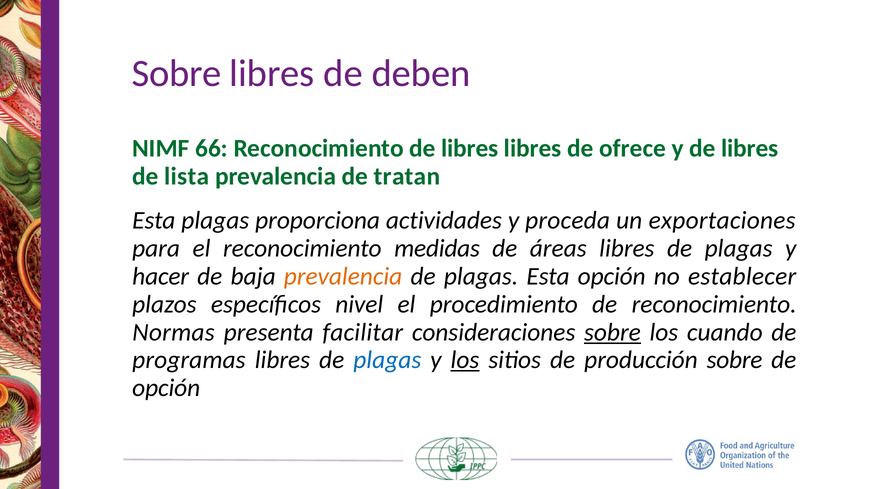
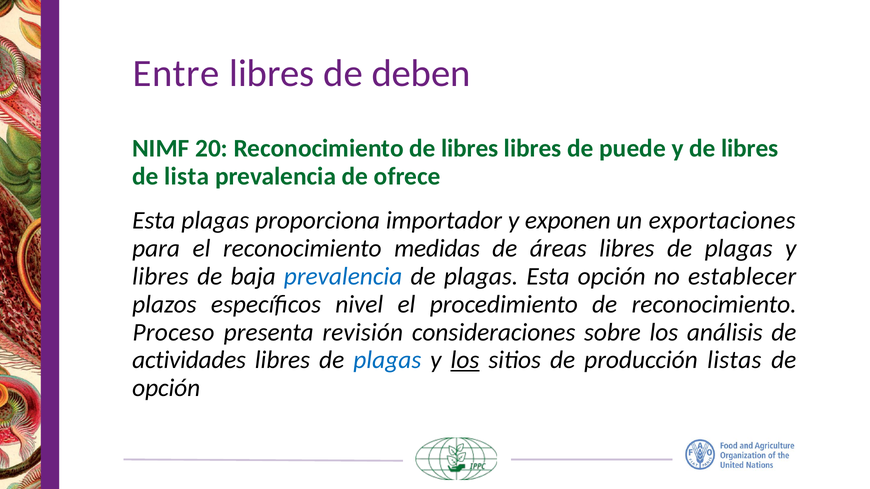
Sobre: Sobre -> Entre (176, 73)
66: 66 -> 20 (212, 149)
ofrece: ofrece -> puede (633, 149)
tratan: tratan -> ofrece (407, 176)
actividades: actividades -> importador (444, 221)
proceda: proceda -> exponen (568, 221)
hacer: hacer -> libres (160, 277)
prevalencia colour: orange -> blue (343, 277)
Normas: Normas -> Proceso (174, 332)
facilitar: facilitar -> revisión (363, 332)
sobre underline: present -> none (612, 332)
cuando: cuando -> análisis (725, 332)
programas: programas -> actividades (189, 360)
producción sobre: sobre -> listas (734, 360)
